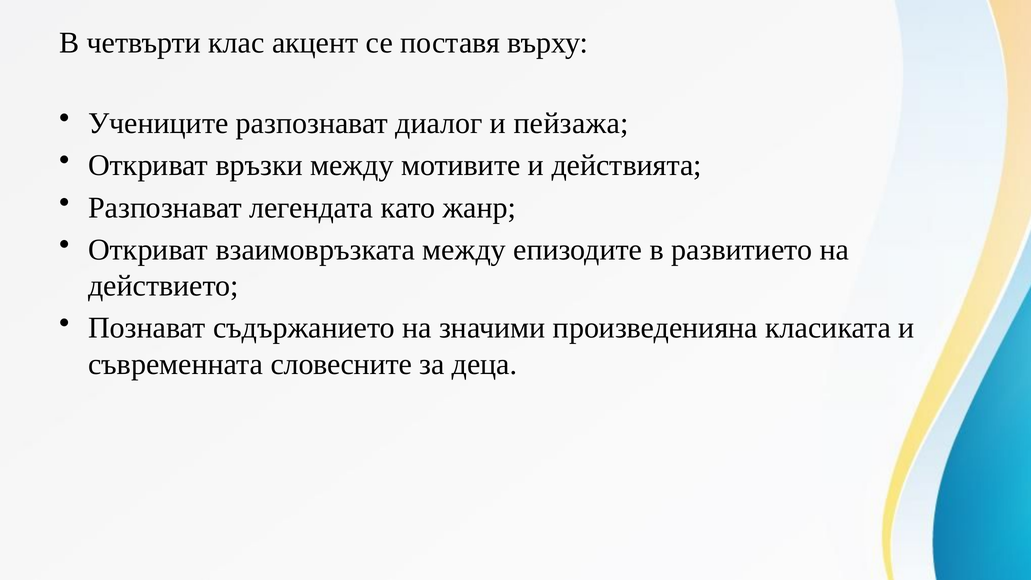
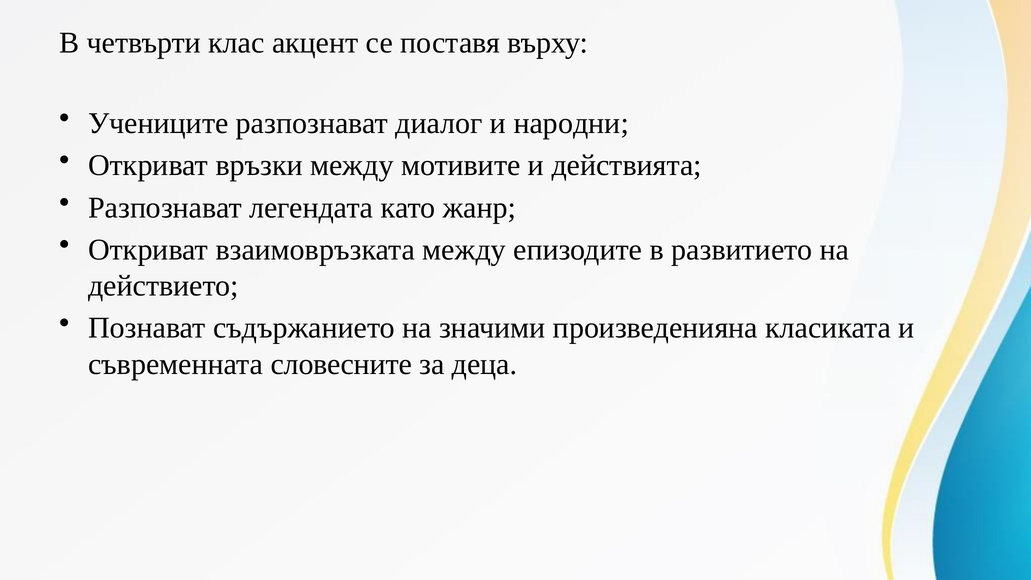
пейзажа: пейзажа -> народни (571, 123)
